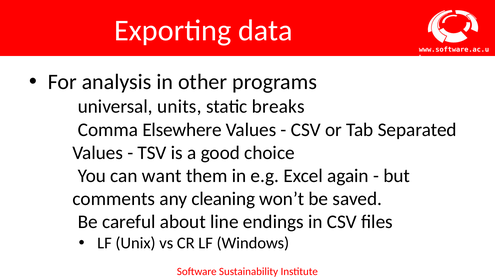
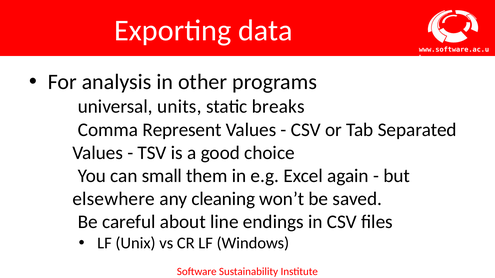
Elsewhere: Elsewhere -> Represent (182, 130)
want: want -> small (162, 176)
comments: comments -> elsewhere (114, 199)
